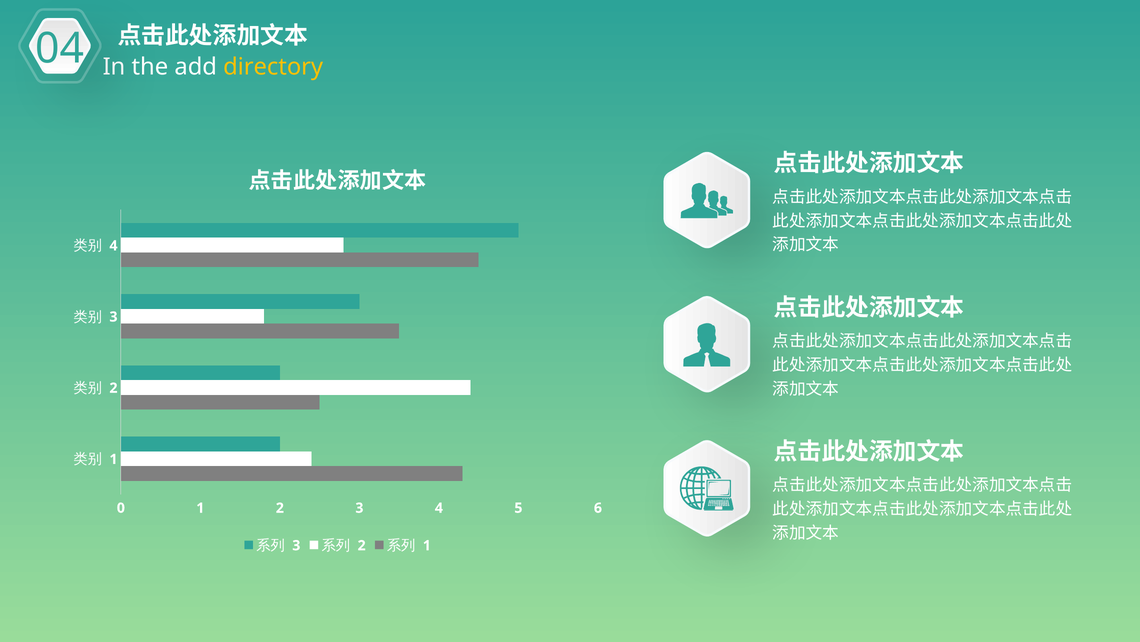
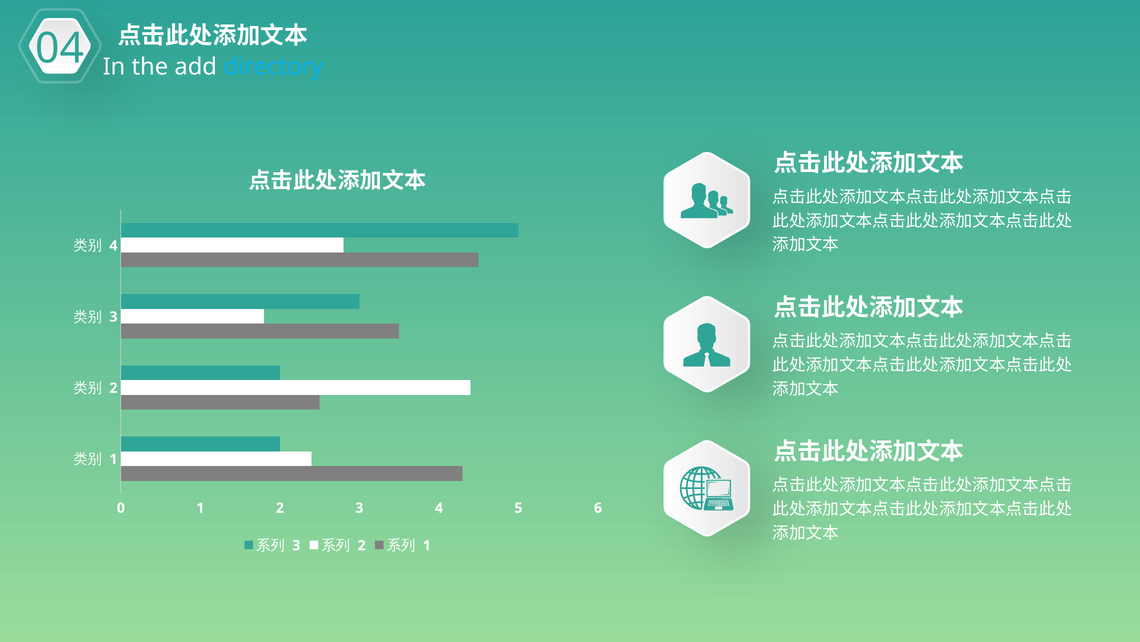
directory colour: yellow -> light blue (273, 67)
